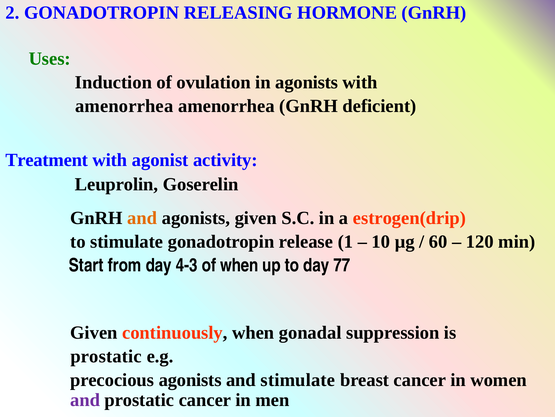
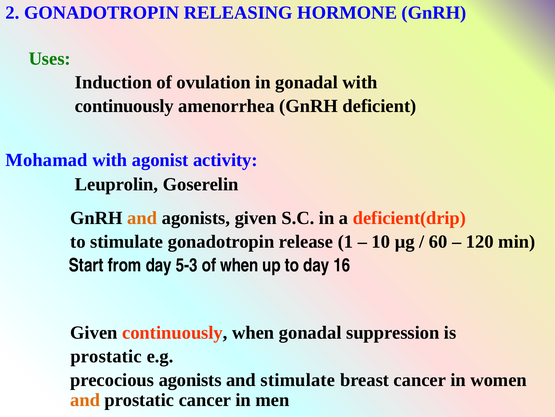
in agonists: agonists -> gonadal (307, 82)
amenorrhea: amenorrhea -> continuously (124, 106)
Treatment: Treatment -> Mohamad (47, 160)
estrogen(drip: estrogen(drip -> deficient(drip (409, 218)
4-3: 4-3 -> 5-3 (187, 265)
77: 77 -> 16 (342, 265)
and colour: purple -> orange (85, 399)
